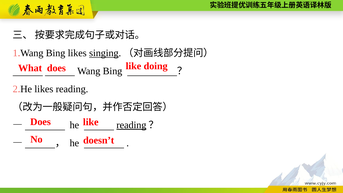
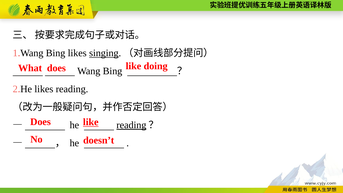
like underline: none -> present (91, 122)
